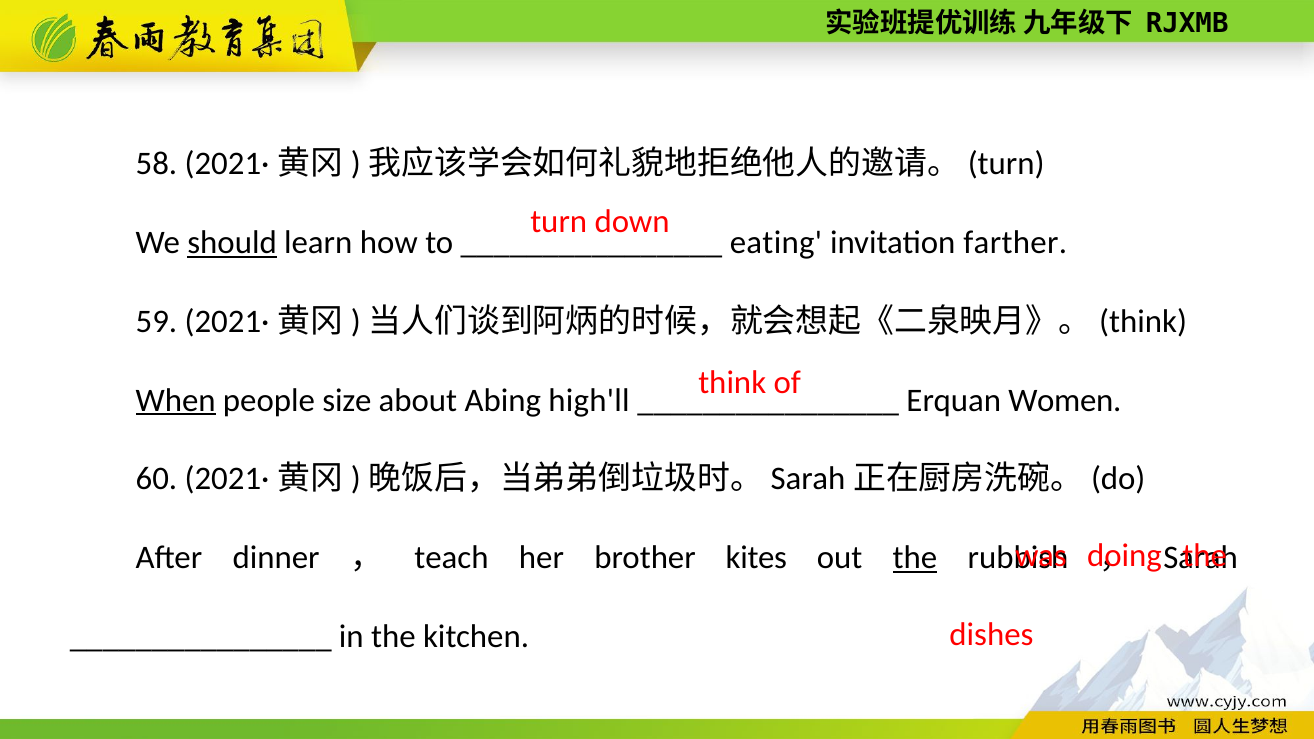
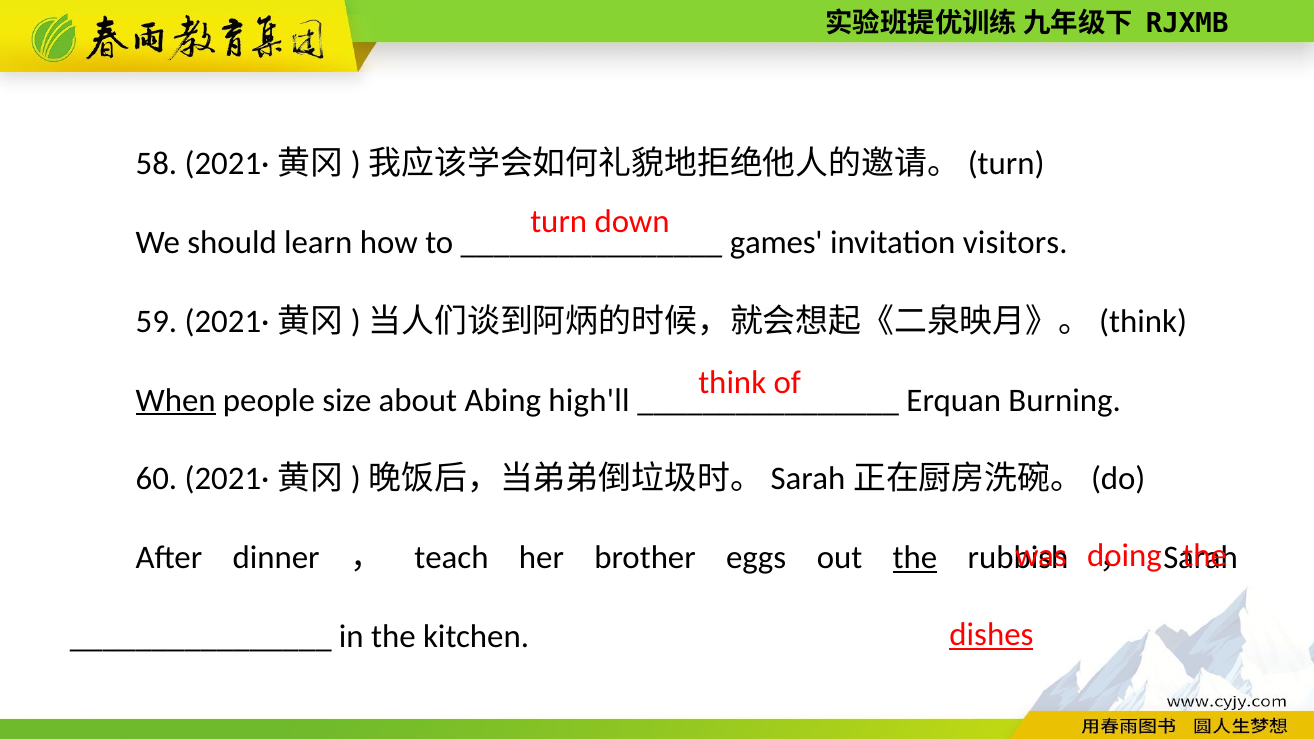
should underline: present -> none (232, 243)
eating: eating -> games (776, 243)
farther: farther -> visitors (1015, 243)
Women: Women -> Burning (1065, 400)
kites: kites -> eggs (756, 558)
dishes underline: none -> present (991, 634)
